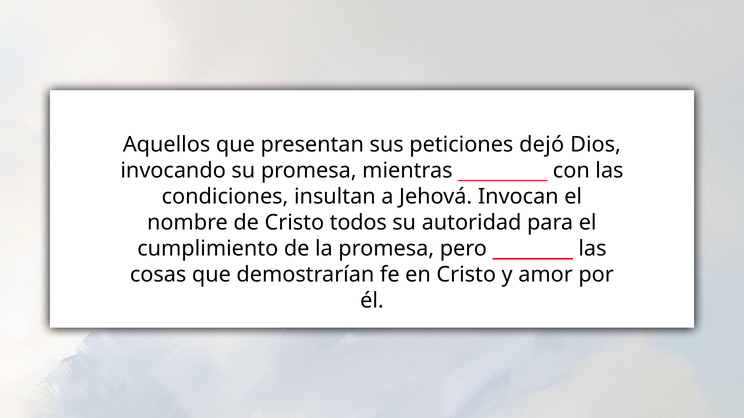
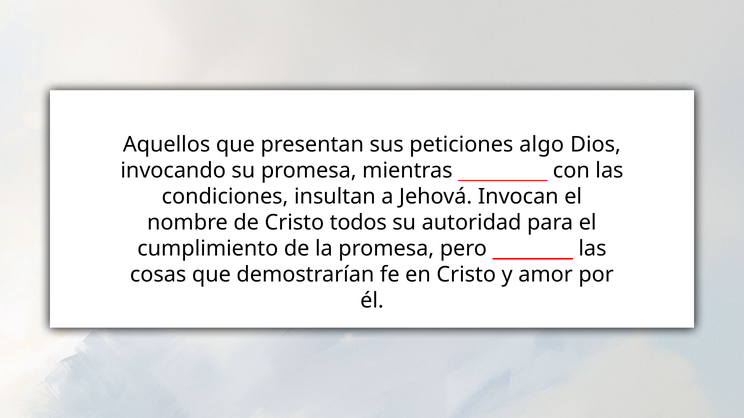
dejó: dejó -> algo (542, 145)
